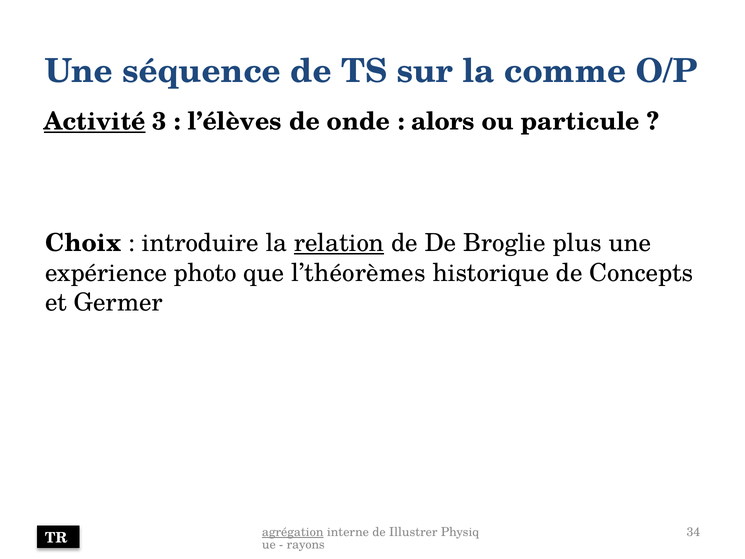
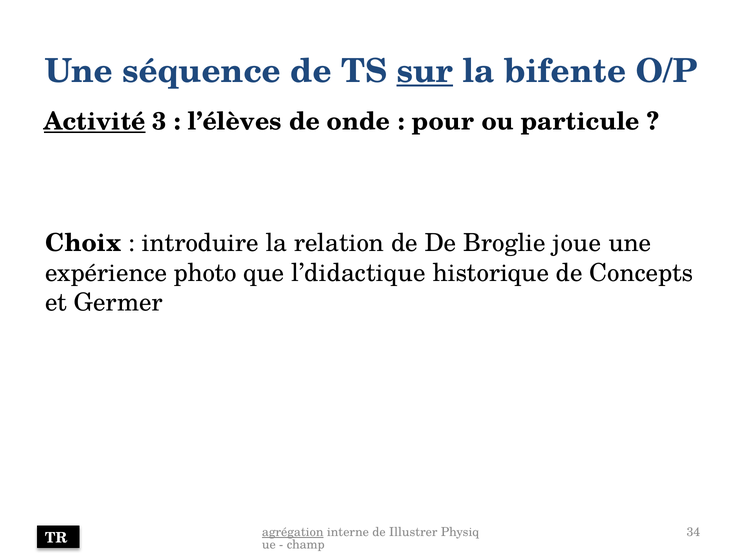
sur underline: none -> present (425, 71)
comme: comme -> bifente (565, 71)
alors: alors -> pour (443, 121)
relation underline: present -> none (339, 243)
plus: plus -> joue (577, 243)
l’théorèmes: l’théorèmes -> l’didactique (358, 273)
rayons: rayons -> champ (306, 544)
